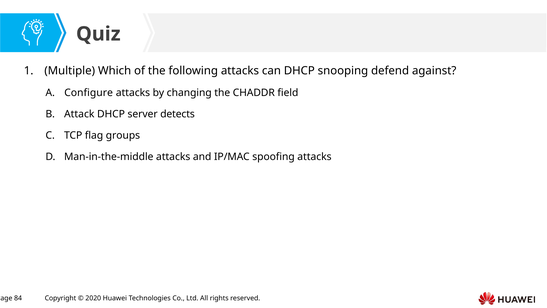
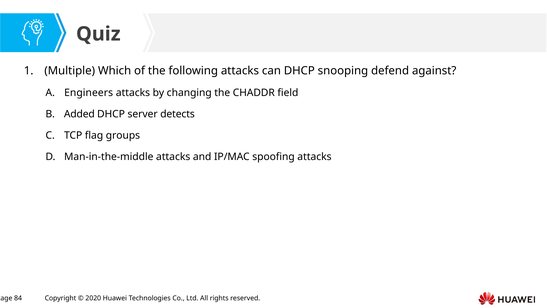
Configure: Configure -> Engineers (89, 93)
Attack: Attack -> Added (79, 114)
